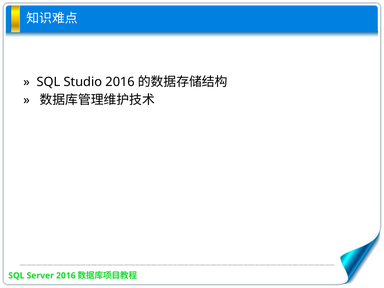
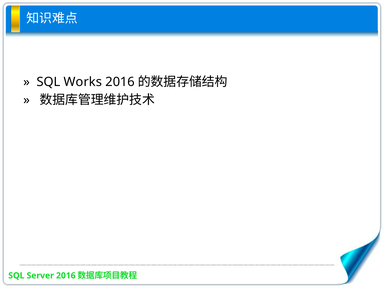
Studio: Studio -> Works (83, 82)
